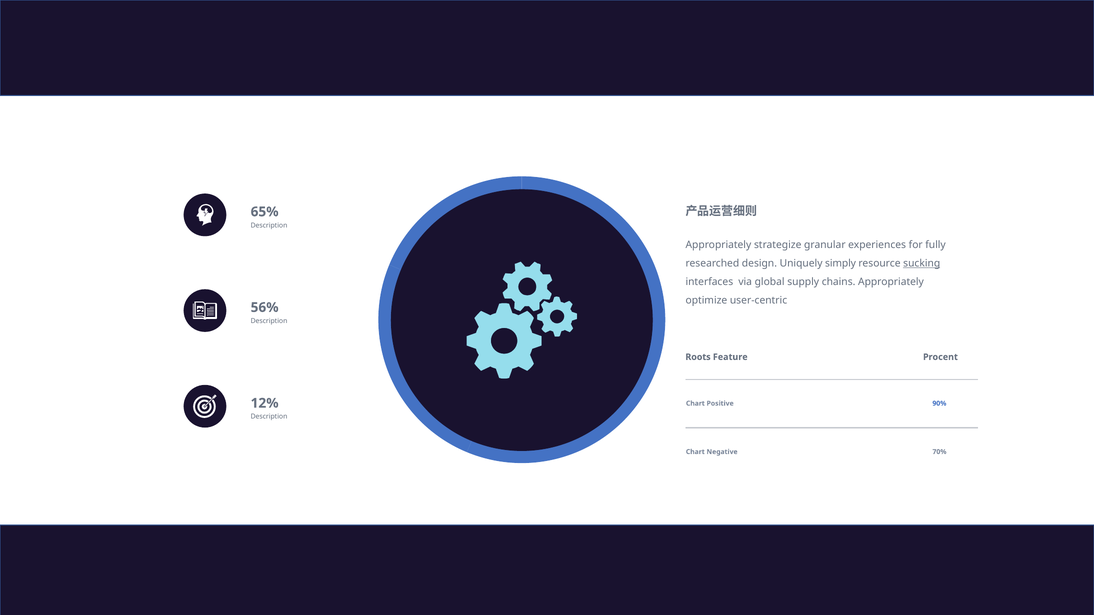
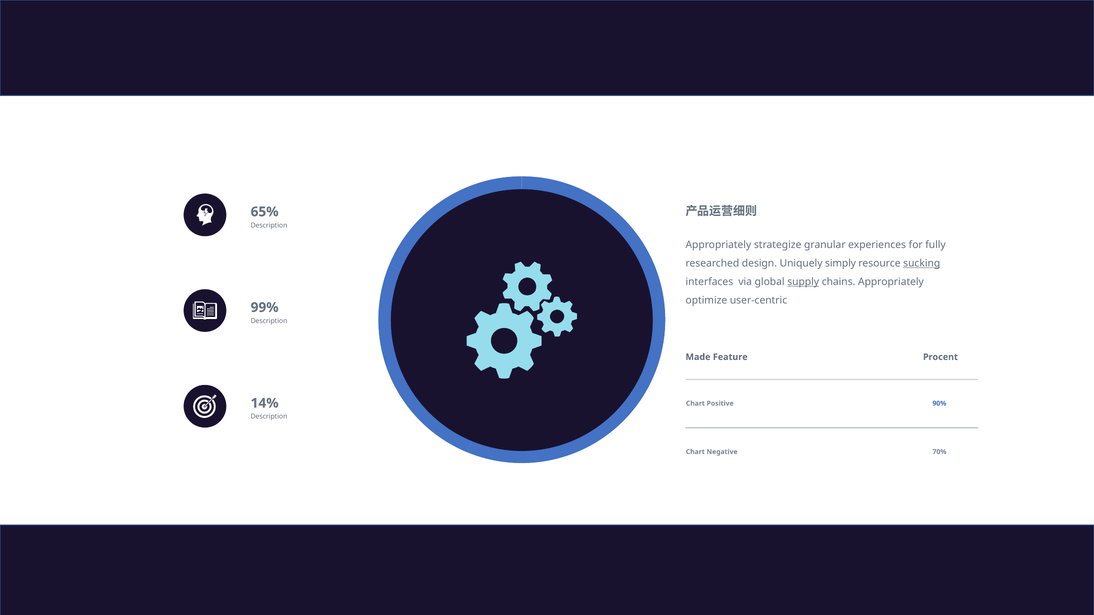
supply underline: none -> present (803, 282)
56%: 56% -> 99% (265, 308)
Roots: Roots -> Made (698, 357)
12%: 12% -> 14% (265, 403)
